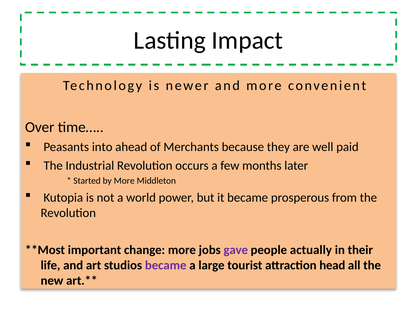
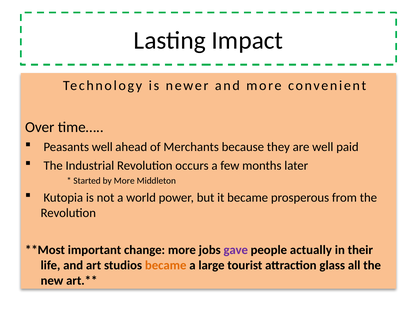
Peasants into: into -> well (102, 147)
became colour: purple -> orange (166, 265)
head: head -> glass (332, 265)
